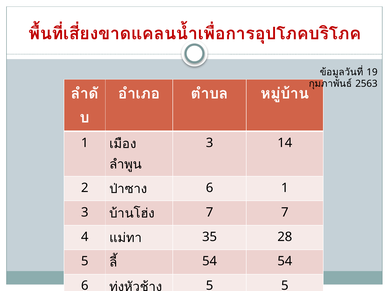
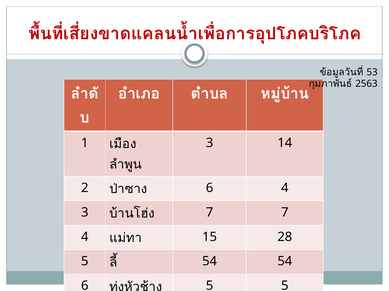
19: 19 -> 53 (372, 72)
6 1: 1 -> 4 (285, 188)
35: 35 -> 15 (210, 237)
